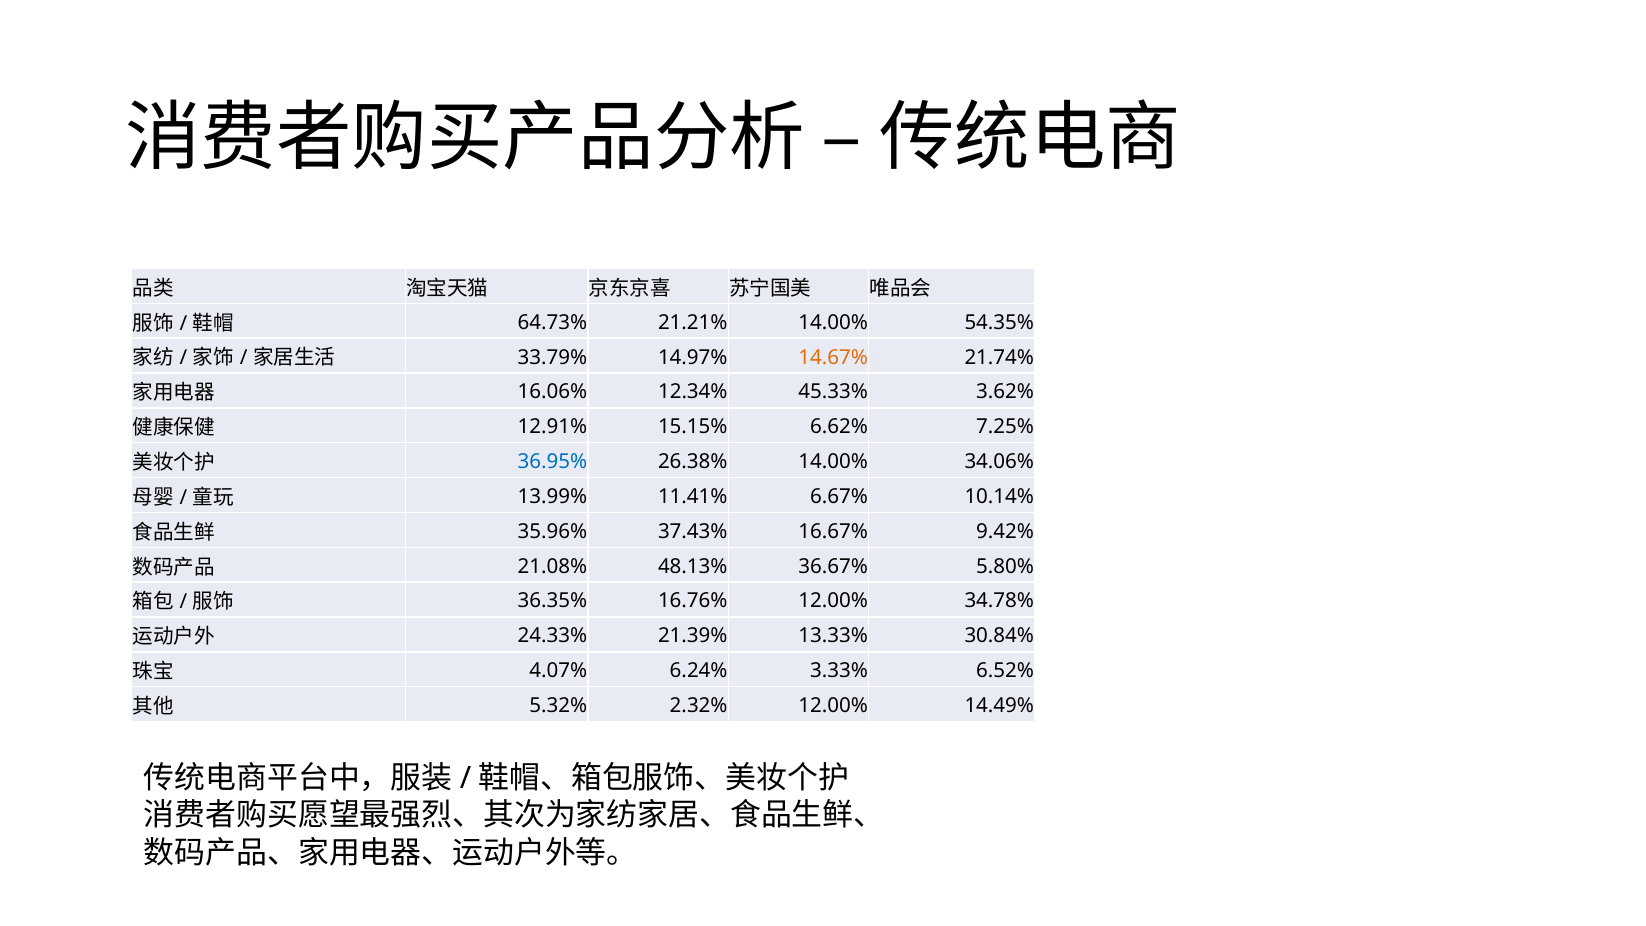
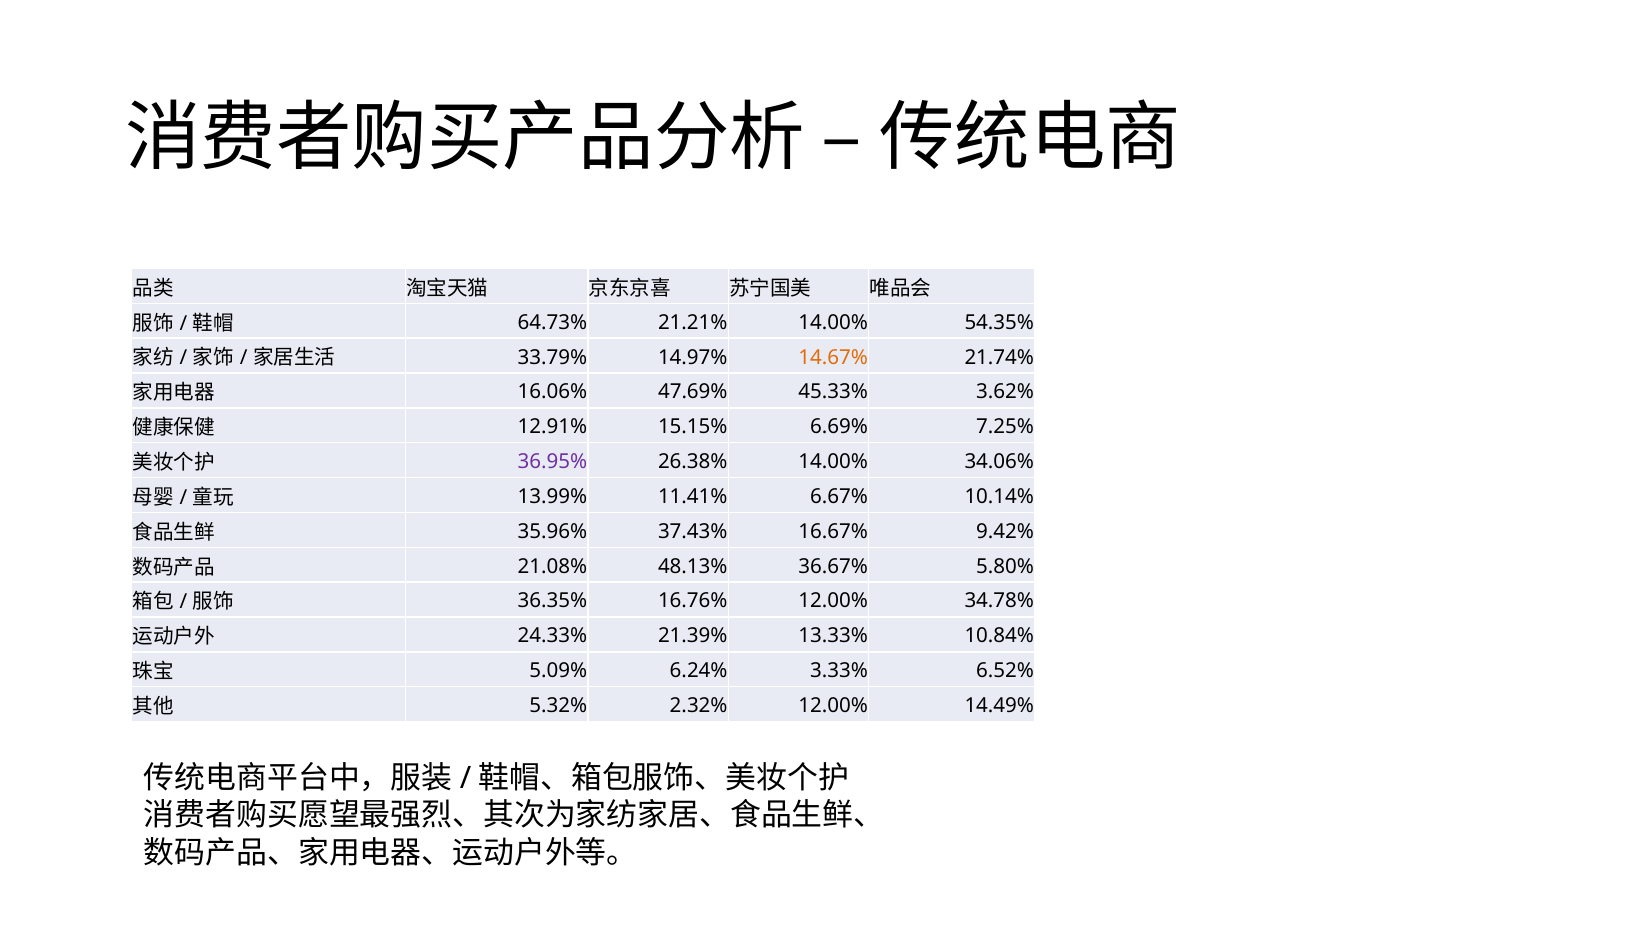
12.34%: 12.34% -> 47.69% (693, 392)
6.62%: 6.62% -> 6.69% (839, 427)
36.95% colour: blue -> purple (552, 462)
30.84%: 30.84% -> 10.84% (999, 636)
4.07%: 4.07% -> 5.09% (558, 671)
